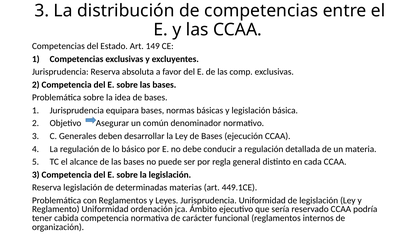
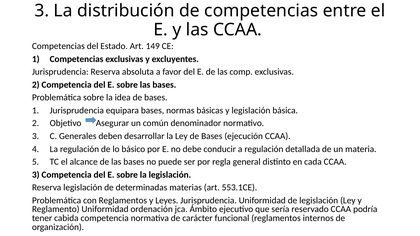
449.1CE: 449.1CE -> 553.1CE (239, 188)
